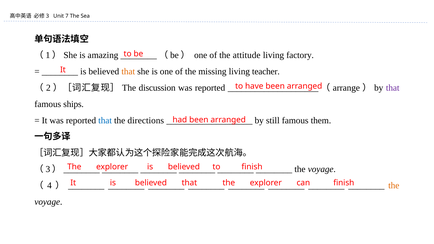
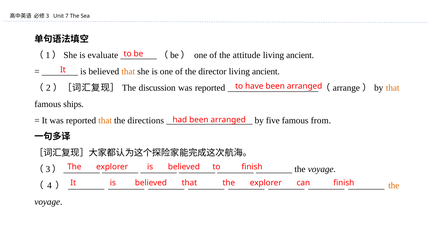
amazing: amazing -> evaluate (103, 55)
factory: factory -> ancient (300, 55)
missing: missing -> director (212, 72)
teacher: teacher -> ancient (266, 72)
that colour: purple -> orange (393, 88)
that colour: blue -> orange (105, 120)
still: still -> five (273, 120)
them: them -> from (321, 120)
